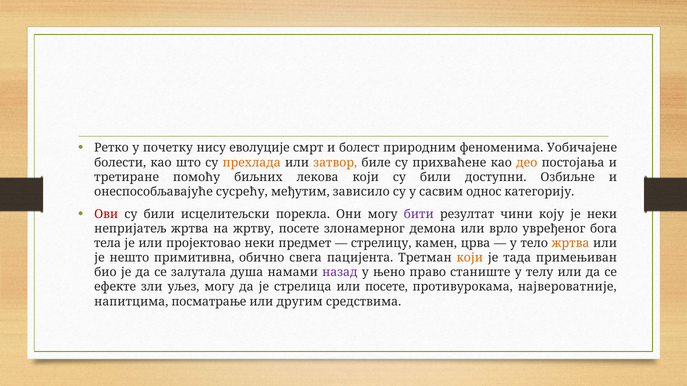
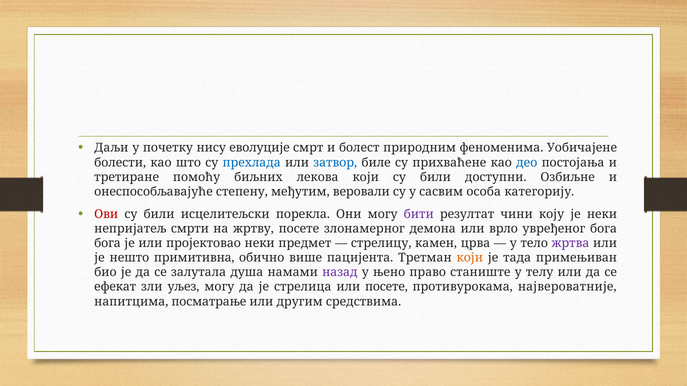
Ретко: Ретко -> Даљи (111, 148)
прехлада colour: orange -> blue (252, 163)
затвор colour: orange -> blue (335, 163)
део colour: orange -> blue (527, 163)
сусрећу: сусрећу -> степену (242, 192)
зависило: зависило -> веровали (361, 192)
однос: однос -> особа (484, 192)
непријатељ жртва: жртва -> смрти (190, 229)
тела: тела -> бога (108, 243)
жртва colour: orange -> purple (571, 243)
свега: свега -> више (306, 258)
ефекте: ефекте -> ефекат (115, 287)
